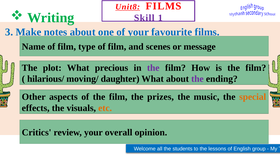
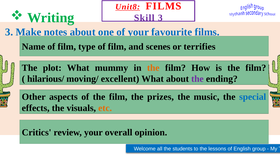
Skill 1: 1 -> 3 (160, 18)
message: message -> terrifies (200, 47)
precious: precious -> mummy (111, 68)
the colour: purple -> orange (153, 68)
daughter: daughter -> excellent (120, 79)
special colour: orange -> blue (253, 97)
